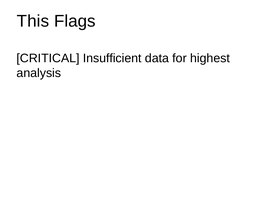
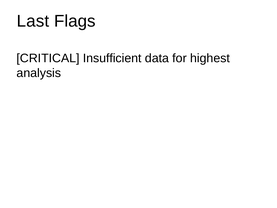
This: This -> Last (33, 21)
